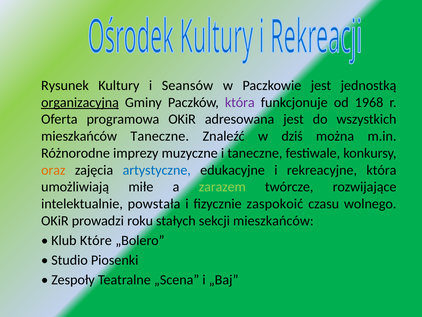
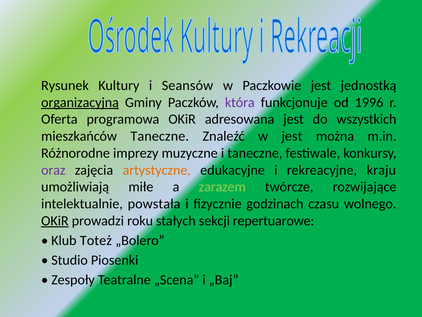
1968: 1968 -> 1996 (369, 102)
w dziś: dziś -> jest (292, 136)
oraz colour: orange -> purple (53, 170)
artystyczne colour: blue -> orange (157, 170)
rekreacyjne która: która -> kraju (381, 170)
zaspokoić: zaspokoić -> godzinach (275, 204)
OKiR underline: none -> present (55, 220)
sekcji mieszkańców: mieszkańców -> repertuarowe (274, 220)
Które: Które -> Toteż (96, 240)
